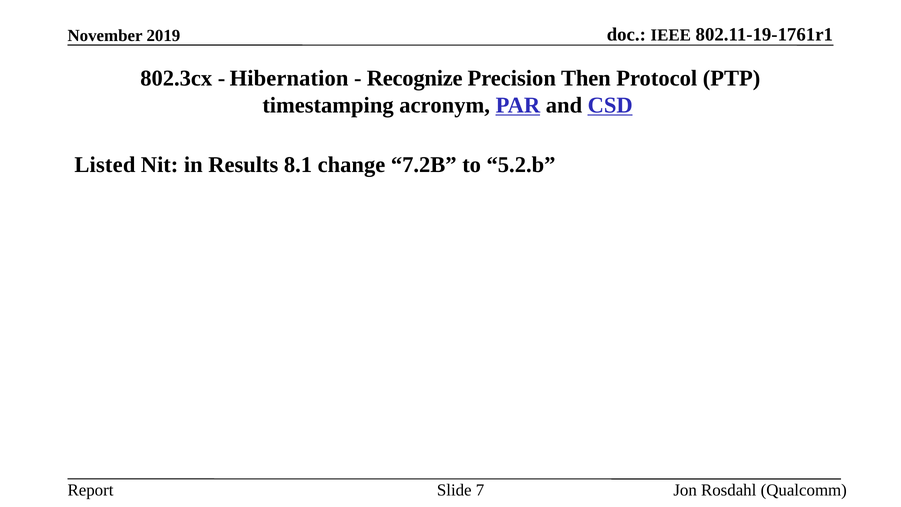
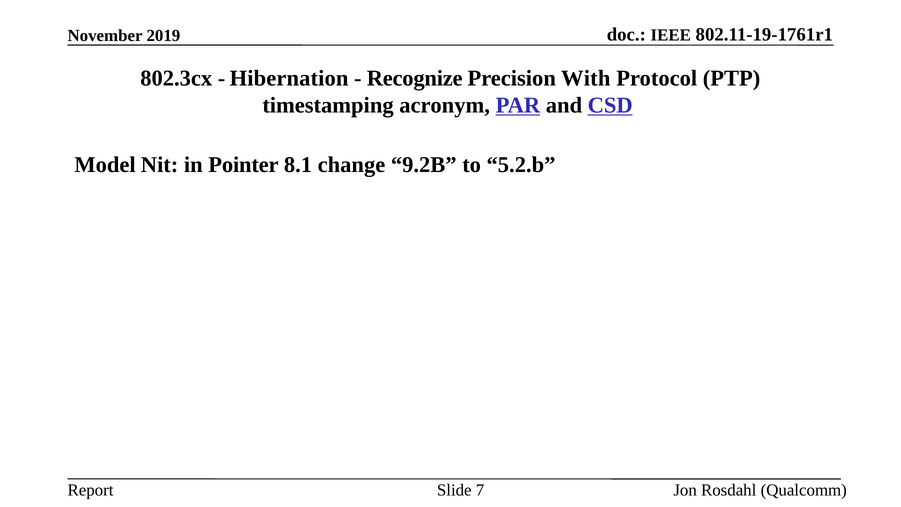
Then: Then -> With (586, 78)
Listed: Listed -> Model (105, 165)
Results: Results -> Pointer (243, 165)
7.2B: 7.2B -> 9.2B (424, 165)
